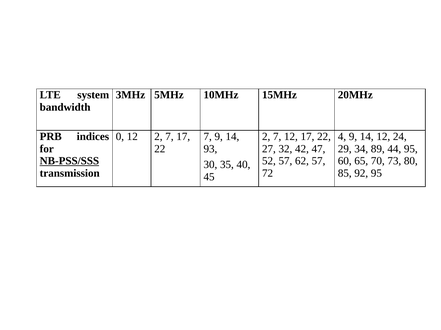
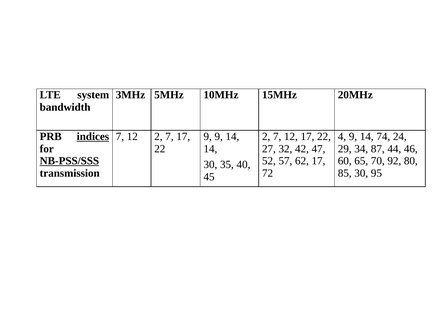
indices underline: none -> present (93, 137)
0: 0 -> 7 (120, 137)
7: 7 -> 9 (208, 137)
14 12: 12 -> 74 (383, 137)
93: 93 -> 14 (210, 149)
89: 89 -> 87 (378, 149)
44 95: 95 -> 46 (411, 149)
62 57: 57 -> 17 (318, 161)
73: 73 -> 92 (394, 161)
85 92: 92 -> 30 (361, 173)
